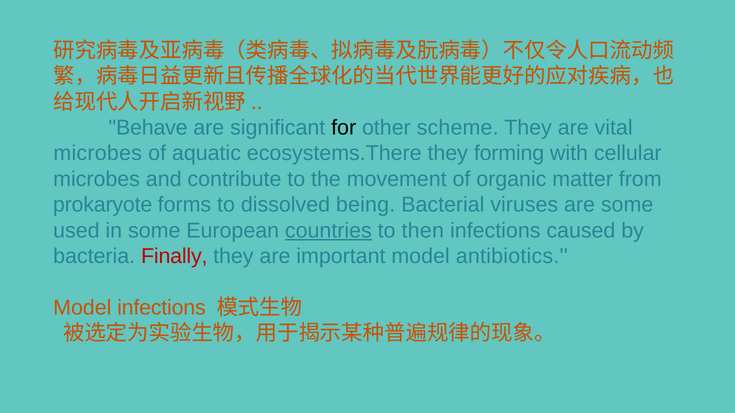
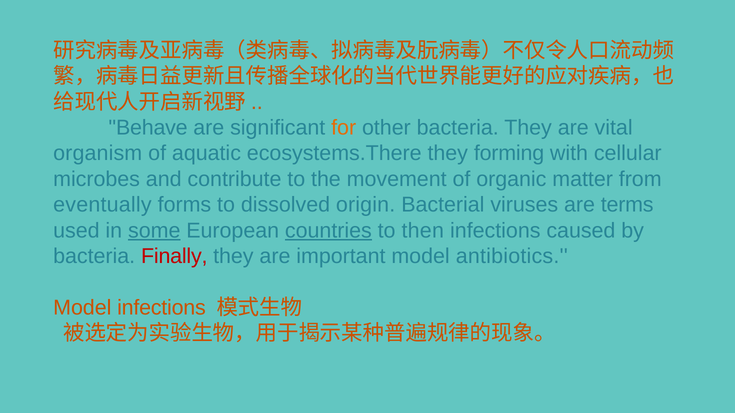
for colour: black -> orange (344, 128)
other scheme: scheme -> bacteria (458, 128)
microbes: microbes -> organism (98, 154)
prokaryote: prokaryote -> eventually (102, 205)
being: being -> origin (366, 205)
are some: some -> terms (627, 205)
some underline: none -> present (154, 231)
